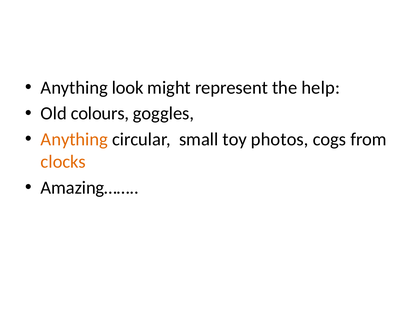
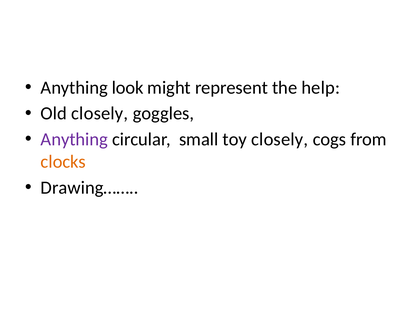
Old colours: colours -> closely (100, 113)
Anything colour: orange -> purple (74, 139)
toy photos: photos -> closely (280, 139)
Amazing……: Amazing…… -> Drawing…… (90, 188)
